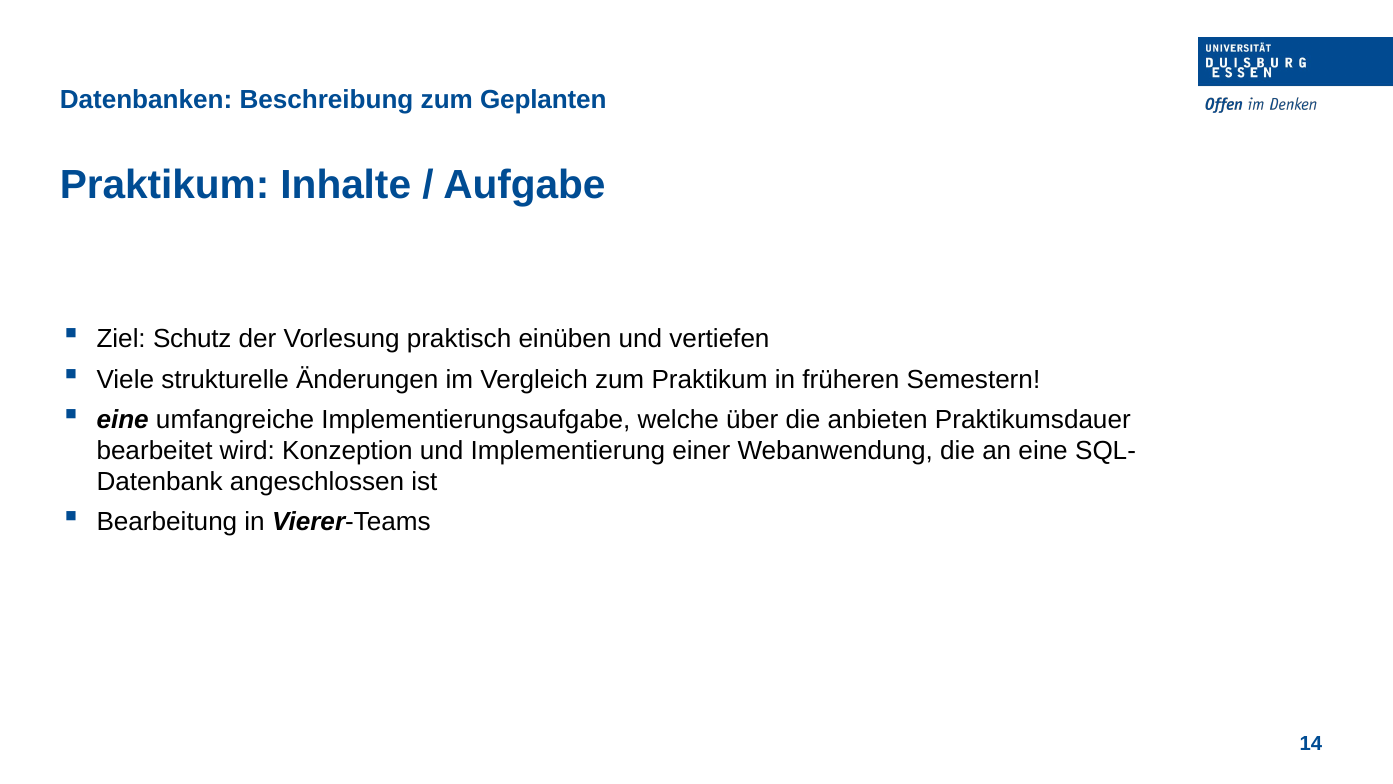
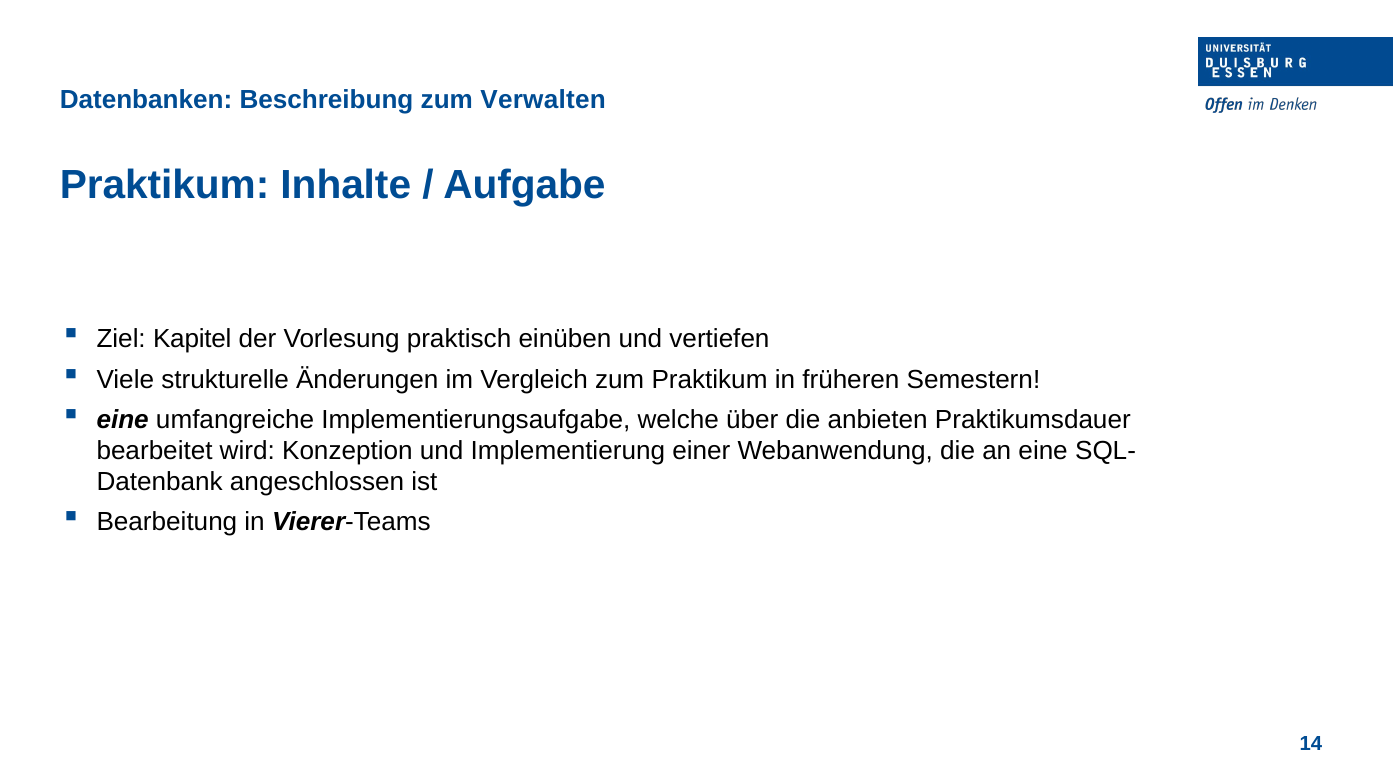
Geplanten: Geplanten -> Verwalten (543, 99)
Schutz: Schutz -> Kapitel (192, 339)
